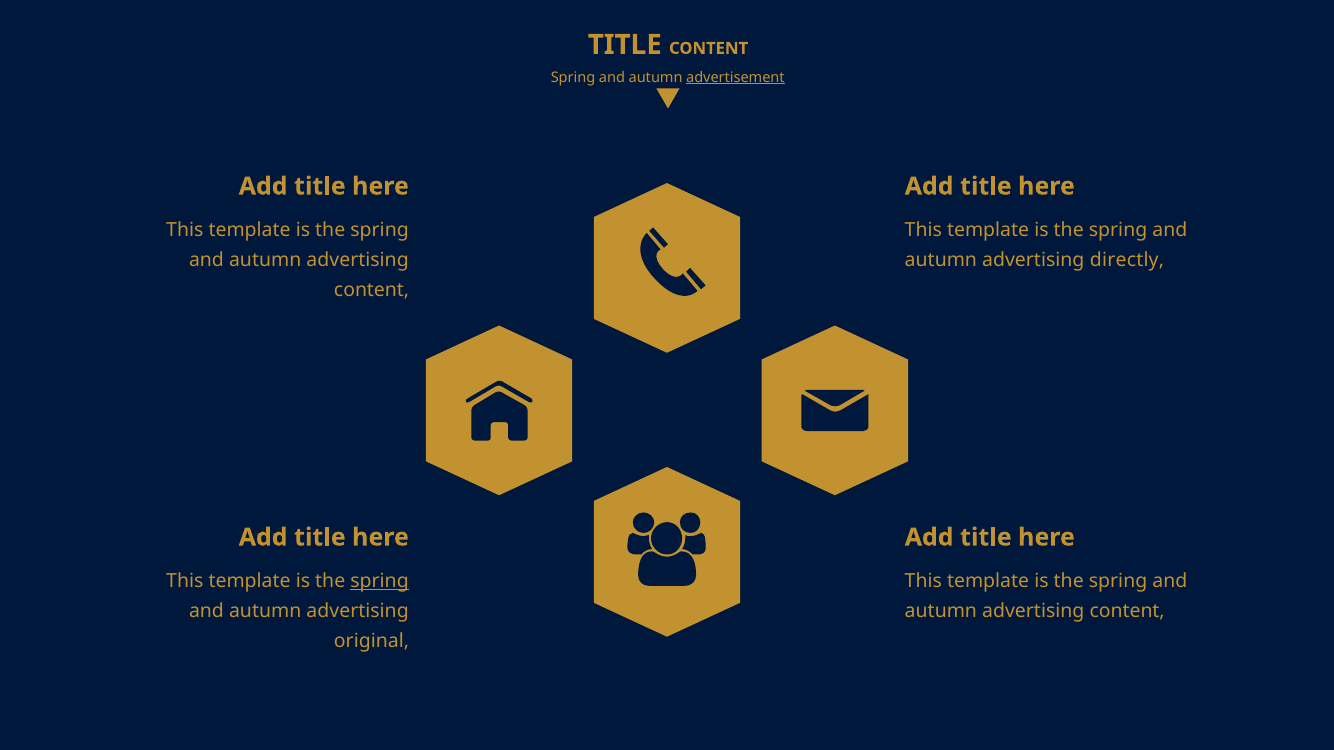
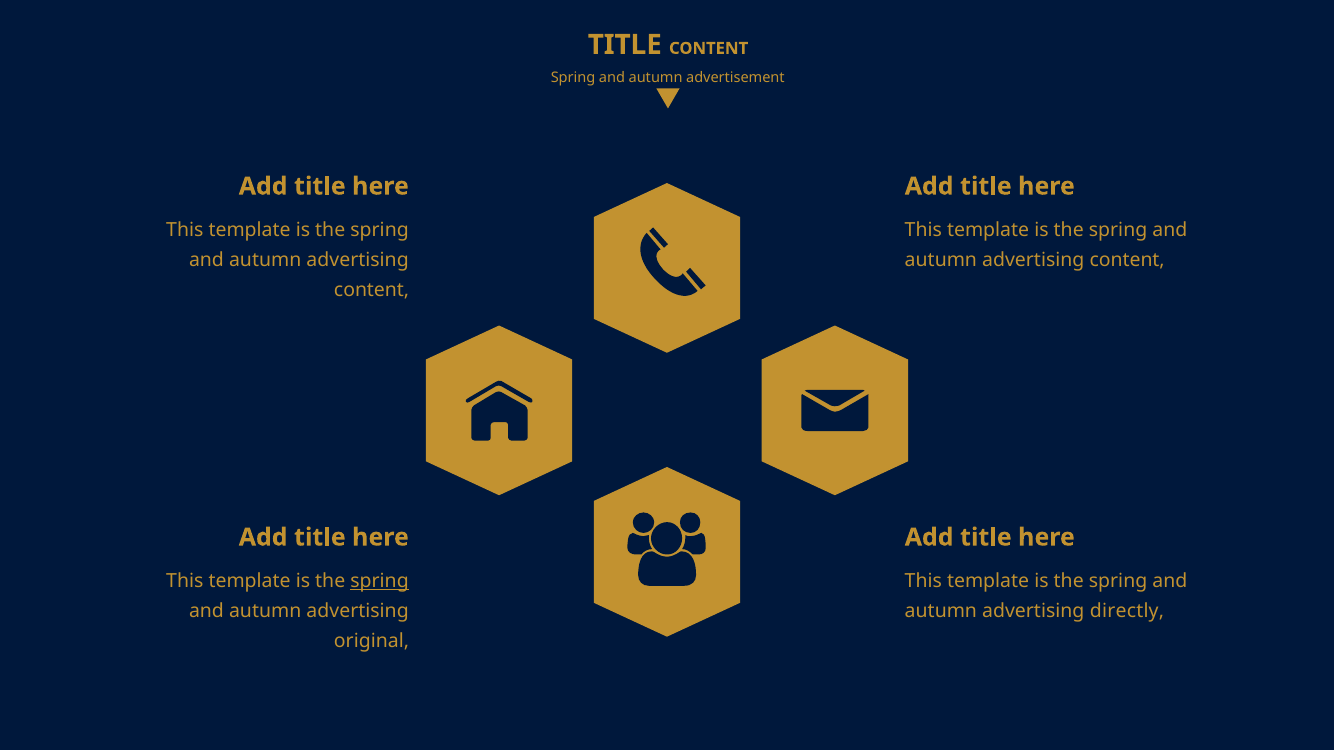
advertisement underline: present -> none (735, 78)
directly: directly -> content (1127, 260)
content: content -> directly (1127, 612)
